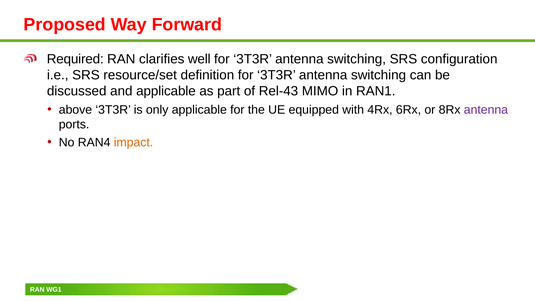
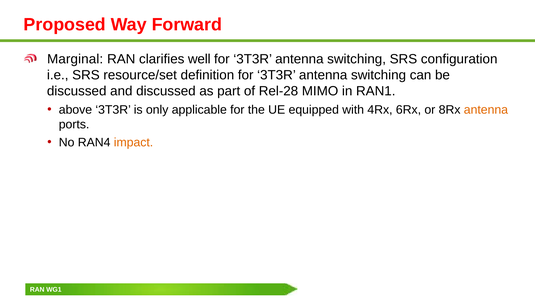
Required: Required -> Marginal (75, 59)
and applicable: applicable -> discussed (166, 91)
Rel-43: Rel-43 -> Rel-28 (278, 91)
antenna colour: purple -> orange (486, 110)
